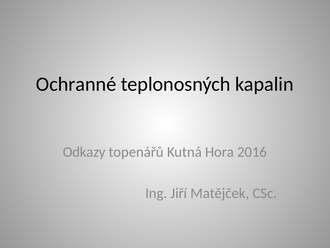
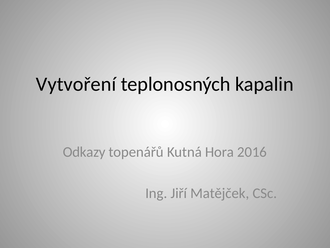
Ochranné: Ochranné -> Vytvoření (76, 84)
